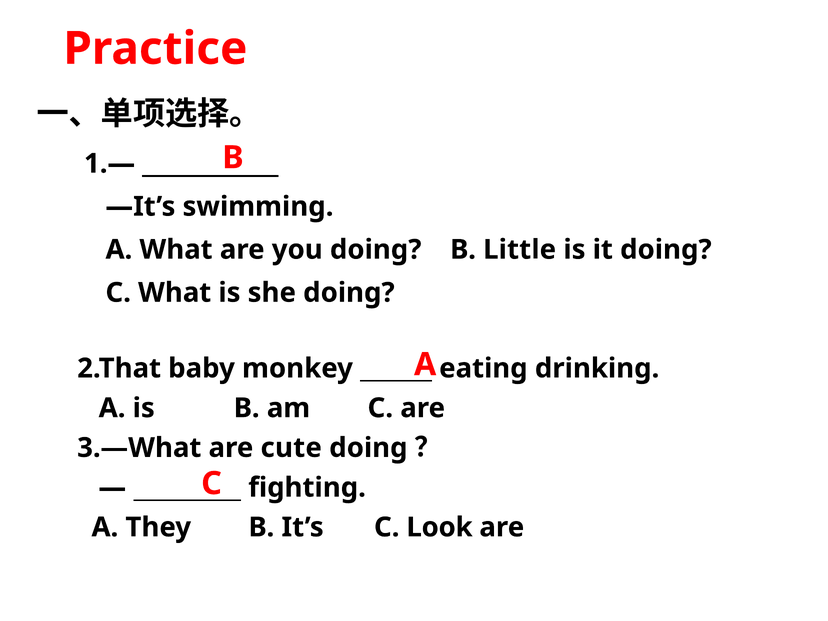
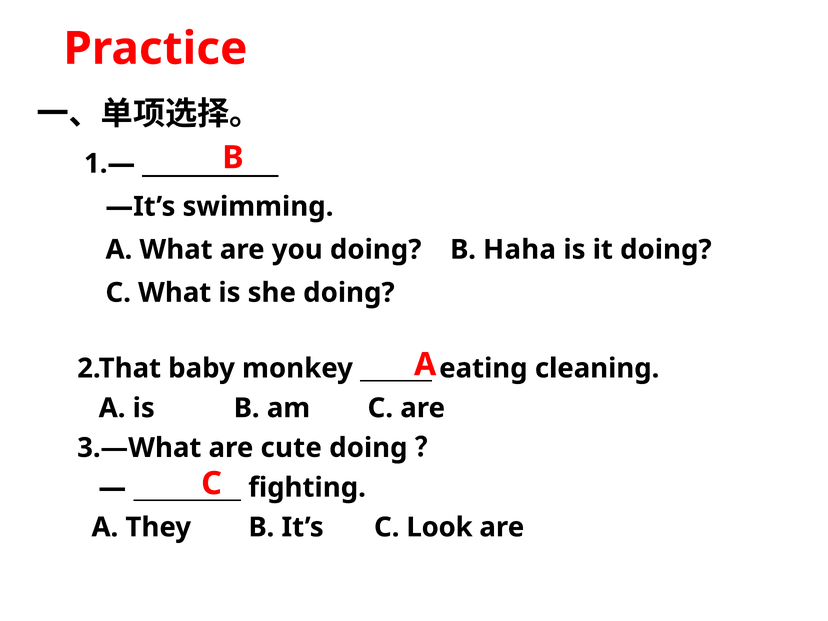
Little: Little -> Haha (520, 250)
drinking: drinking -> cleaning (597, 368)
